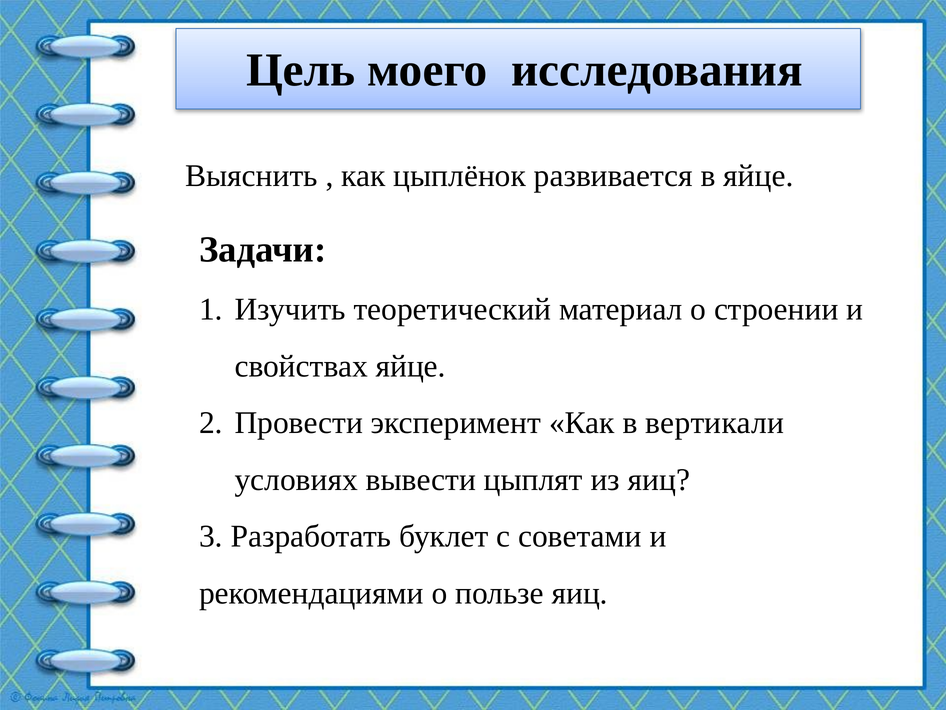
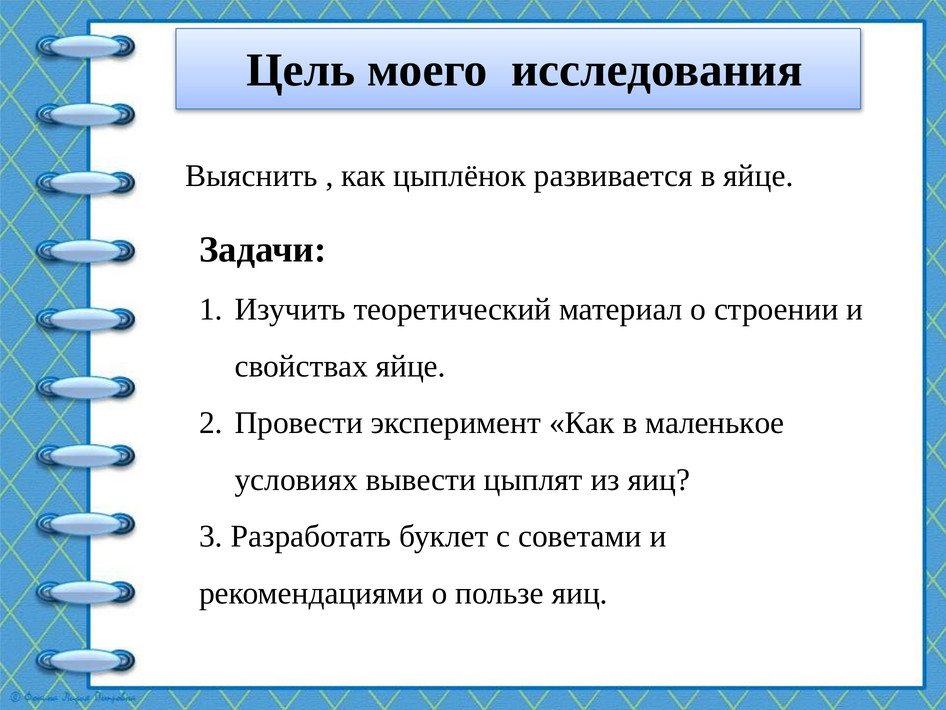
вертикали: вертикали -> маленькое (715, 423)
